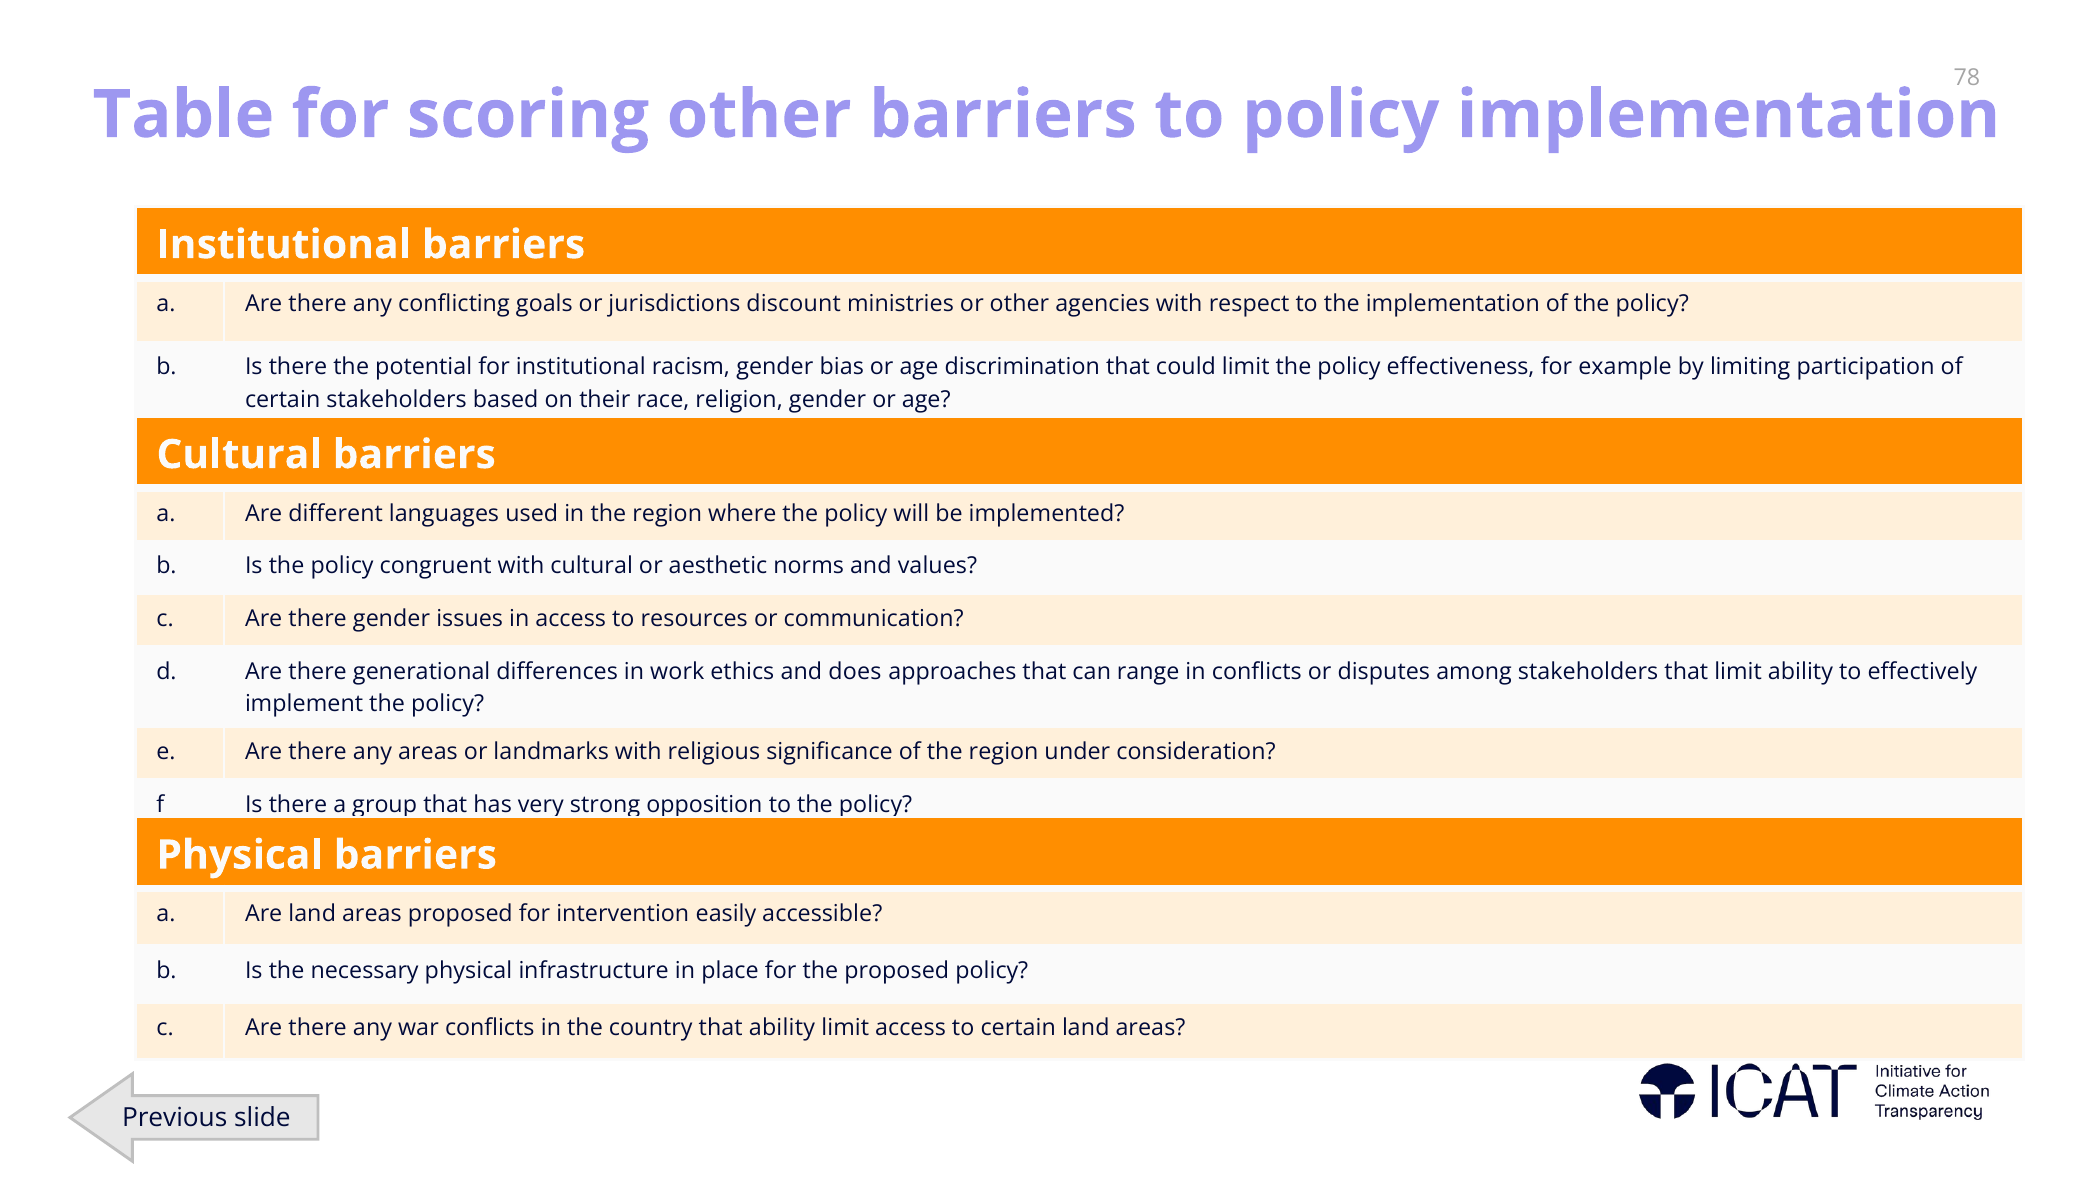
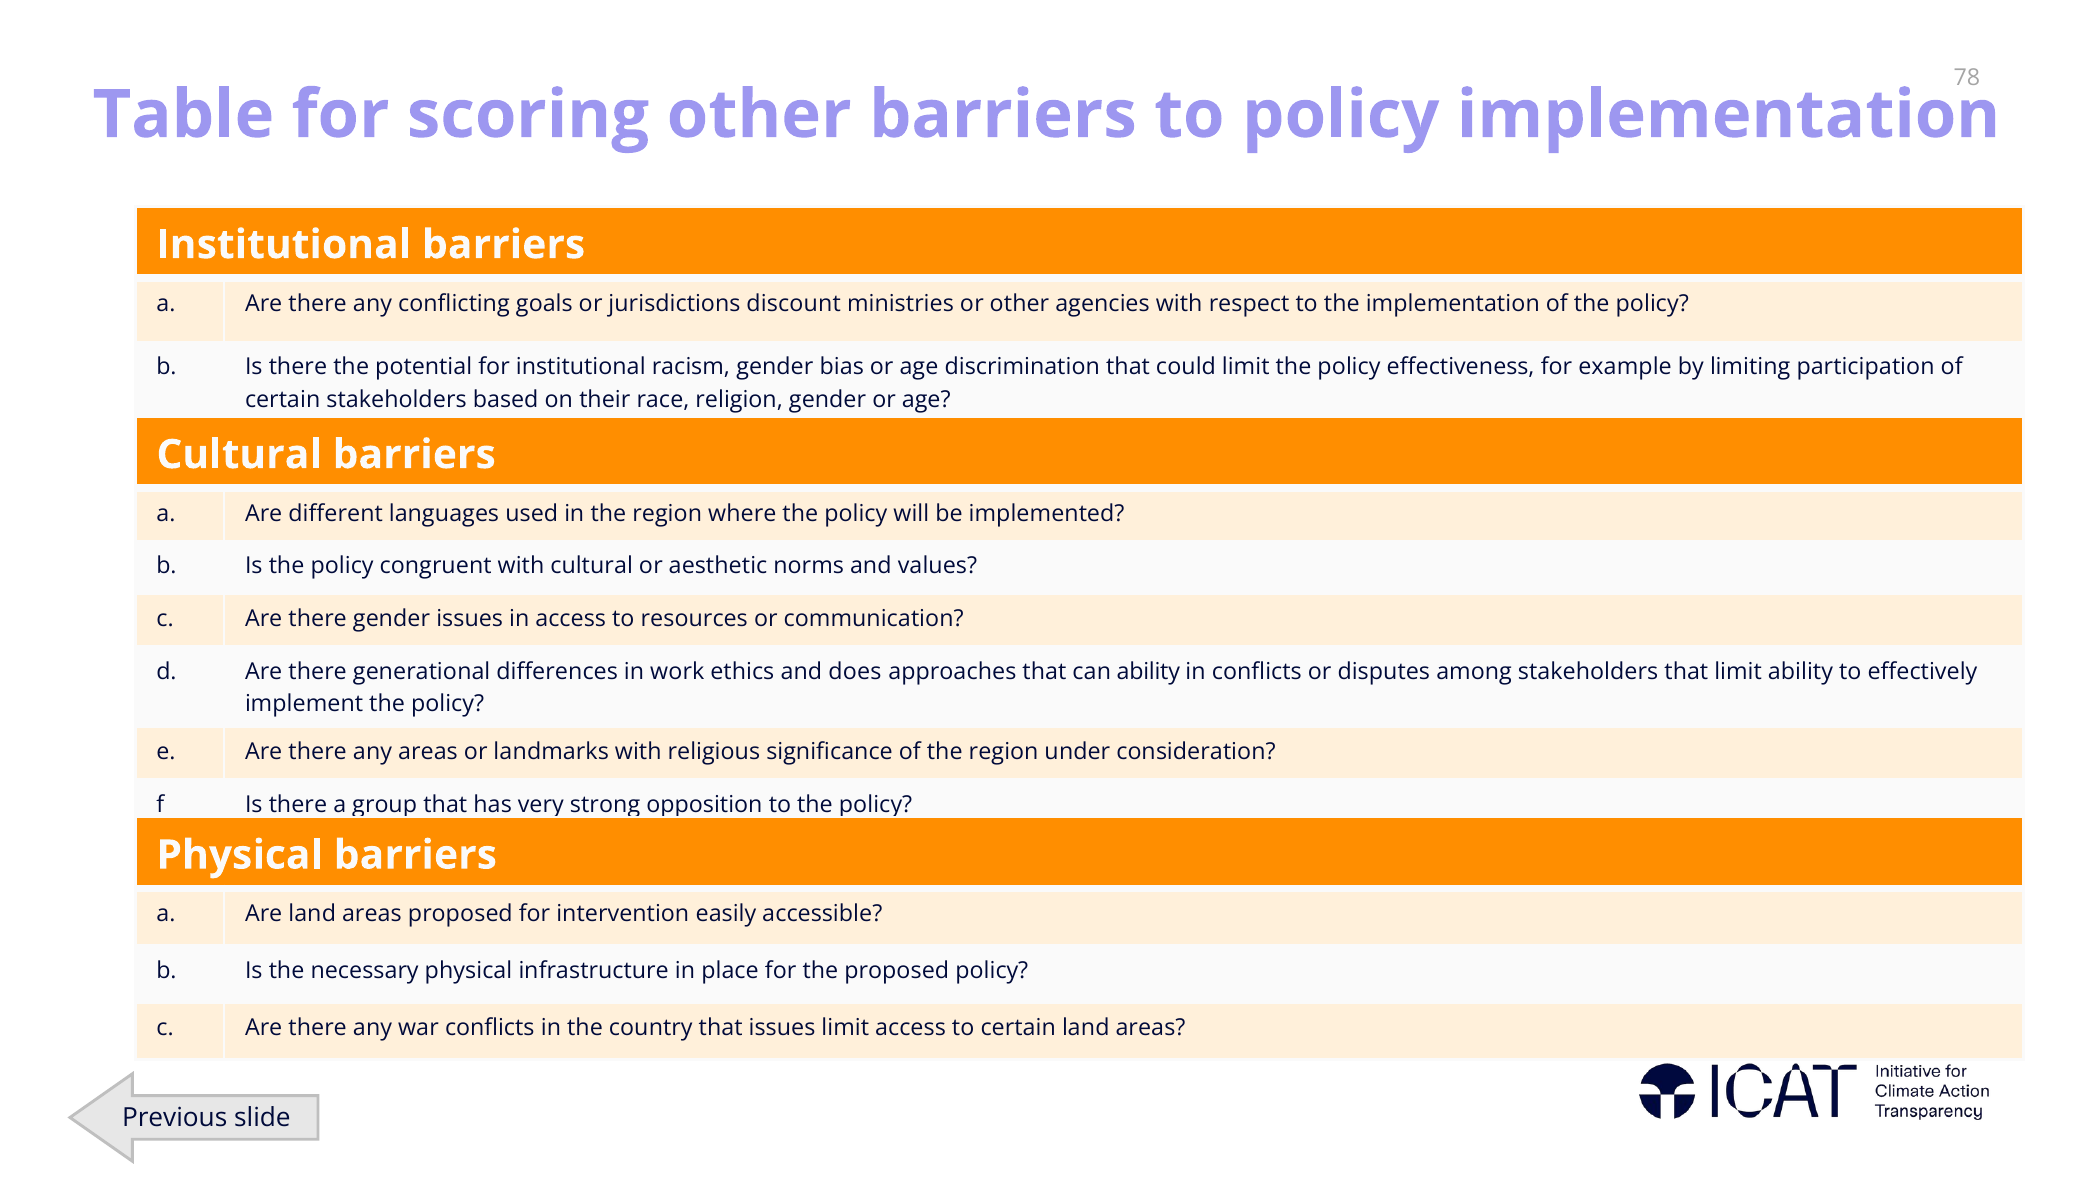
can range: range -> ability (1148, 672)
that ability: ability -> issues (782, 1028)
